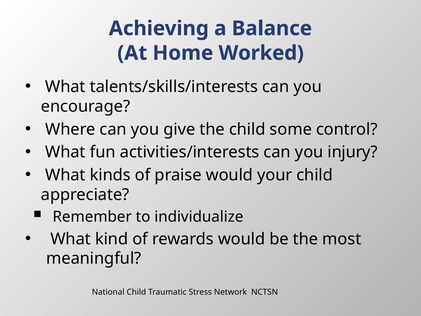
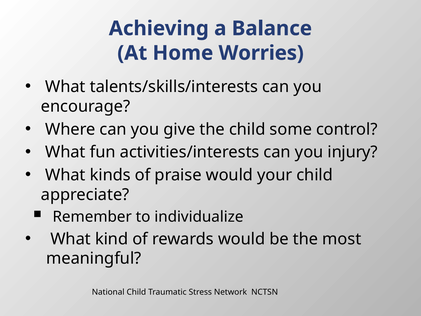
Worked: Worked -> Worries (261, 53)
